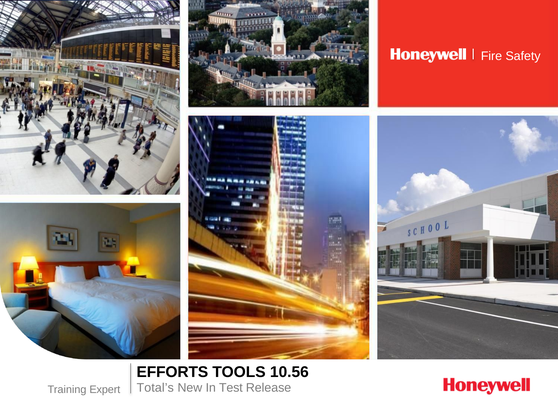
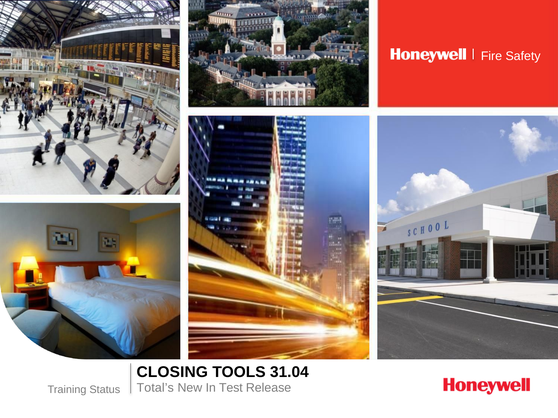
EFFORTS: EFFORTS -> CLOSING (172, 372)
10.56: 10.56 -> 31.04 (289, 372)
Expert: Expert -> Status (105, 390)
